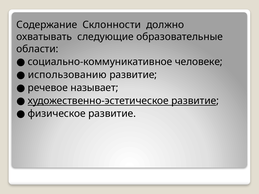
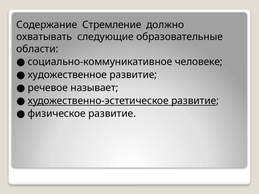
Склонности: Склонности -> Стремление (112, 25)
использованию: использованию -> художественное (67, 75)
